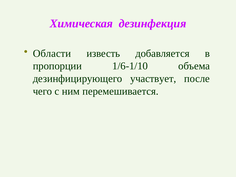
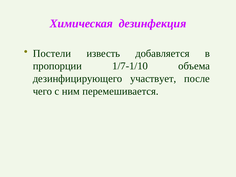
Области: Области -> Постели (52, 53)
1/6-1/10: 1/6-1/10 -> 1/7-1/10 (130, 66)
